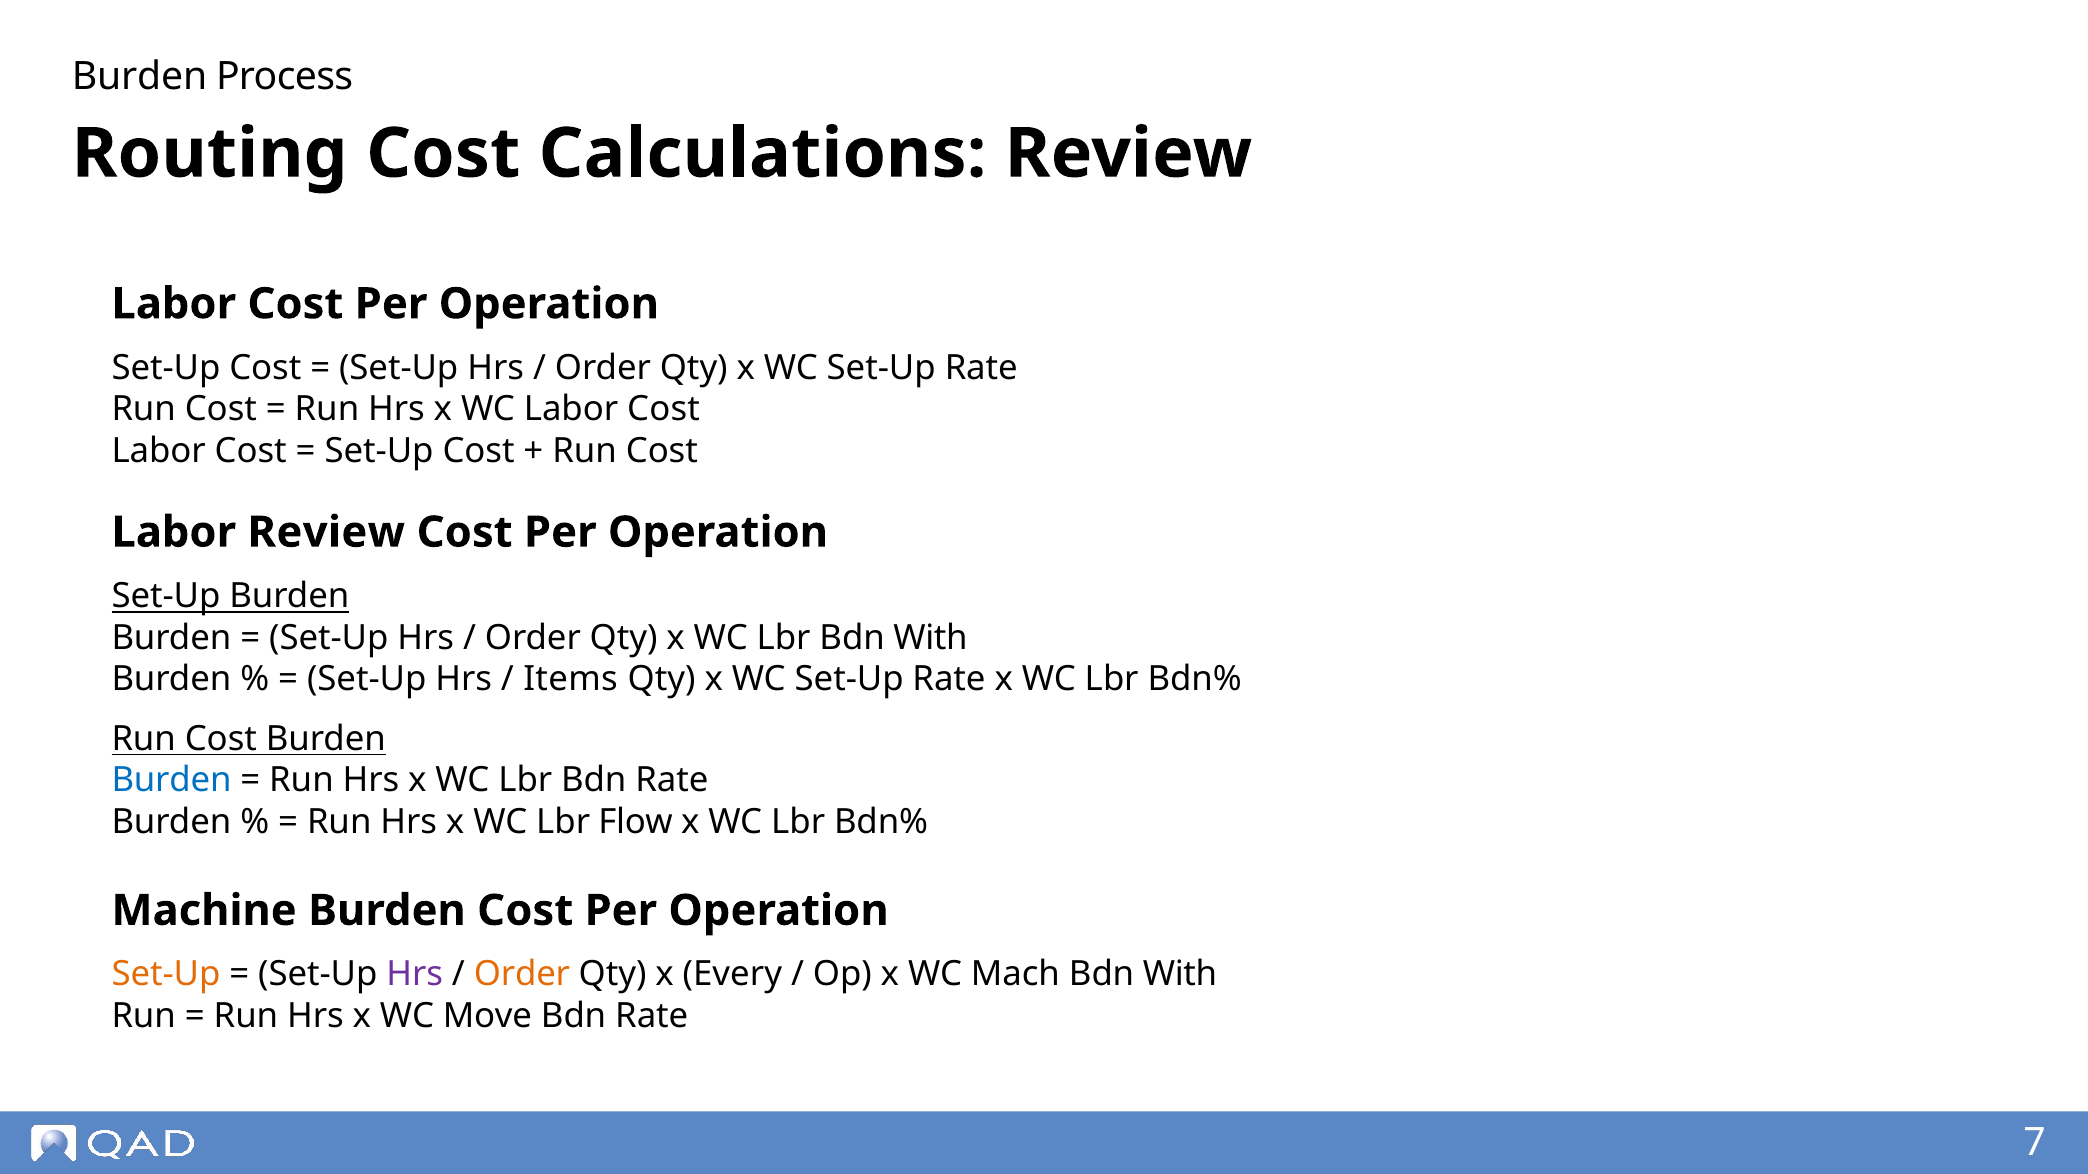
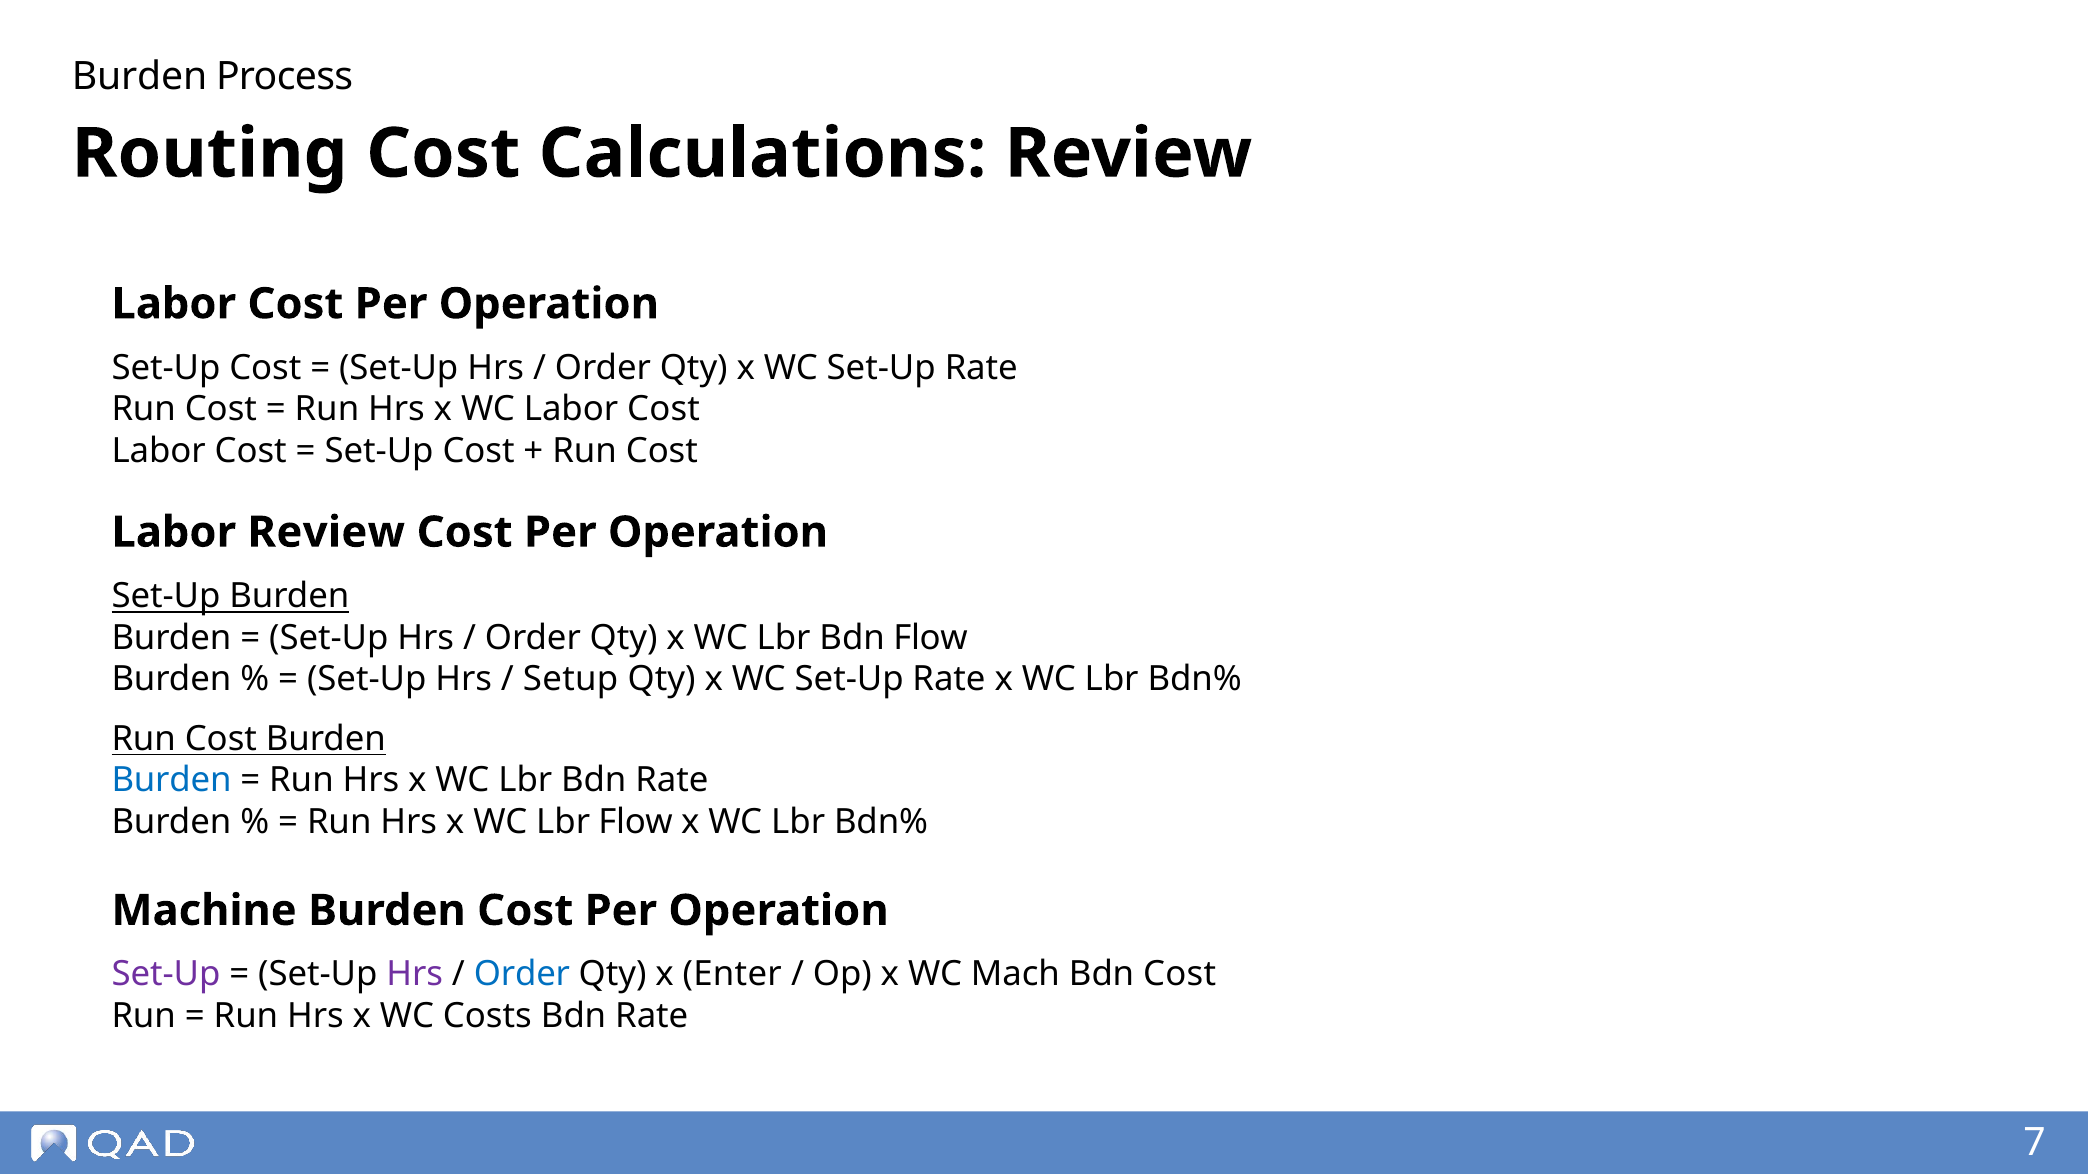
Lbr Bdn With: With -> Flow (931, 638)
Items: Items -> Setup (571, 680)
Set-Up colour: orange -> purple (166, 975)
Order colour: orange -> blue (522, 975)
Every: Every -> Enter (732, 975)
Mach Bdn With: With -> Cost (1180, 975)
Move: Move -> Costs (487, 1016)
